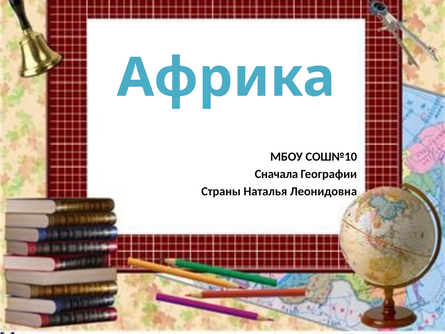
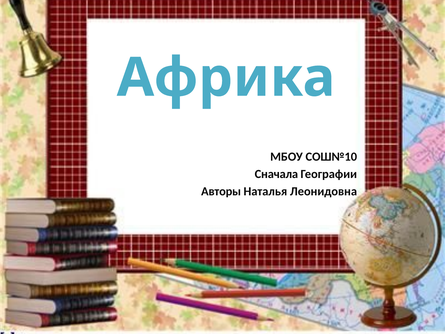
Страны: Страны -> Авторы (221, 191)
